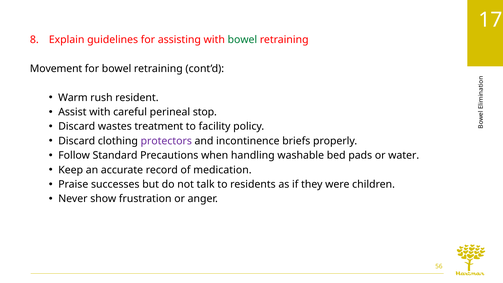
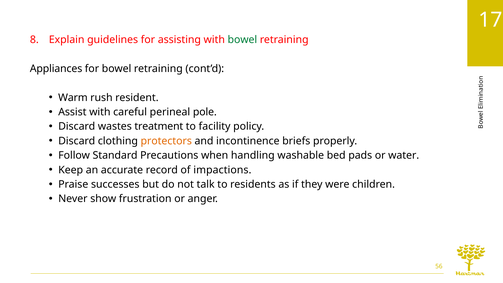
Movement: Movement -> Appliances (56, 69)
stop: stop -> pole (205, 112)
protectors colour: purple -> orange (166, 141)
medication: medication -> impactions (222, 170)
